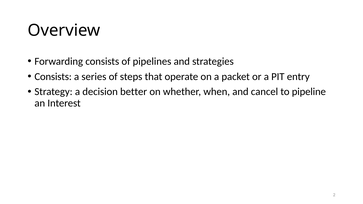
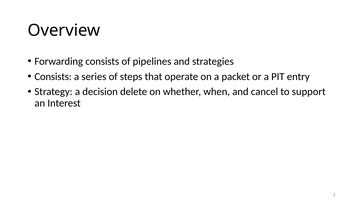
better: better -> delete (134, 92)
pipeline: pipeline -> support (309, 92)
